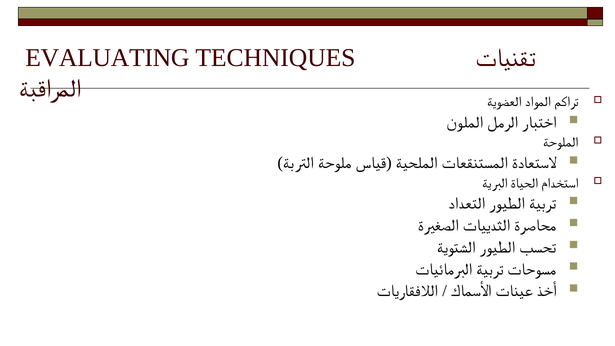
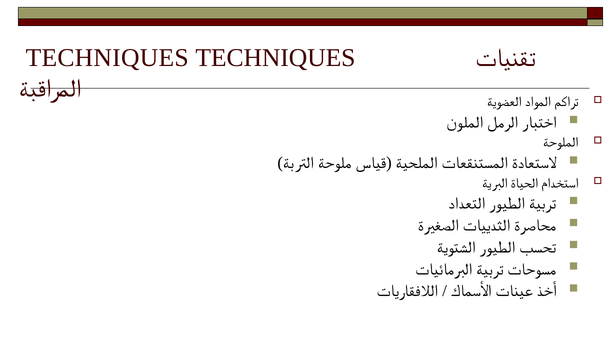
EVALUATING: EVALUATING -> TECHNIQUES (107, 58)
